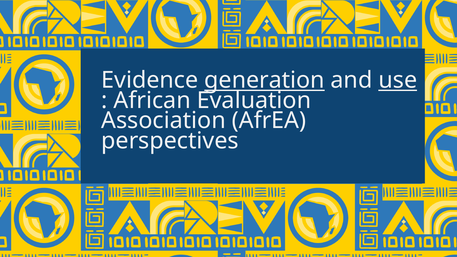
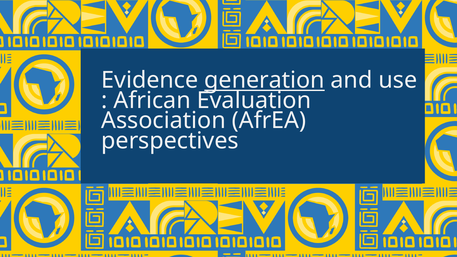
use underline: present -> none (398, 80)
